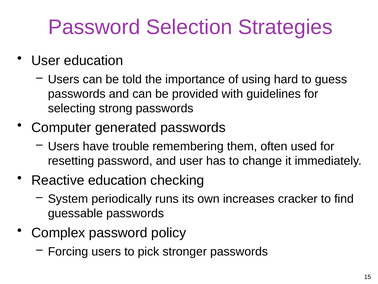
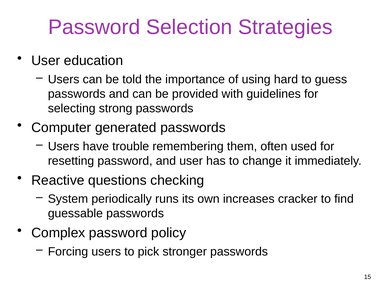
Reactive education: education -> questions (117, 180)
